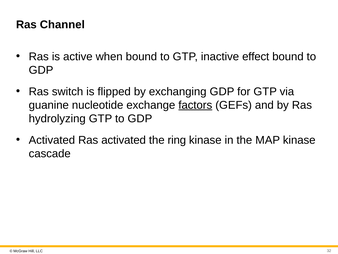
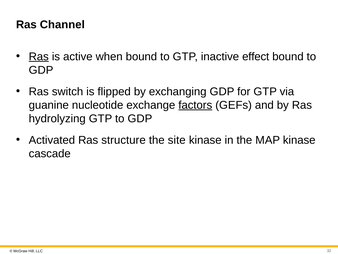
Ras underline: none -> present (39, 56)
Ras activated: activated -> structure (124, 140)
ring: ring -> site (177, 140)
